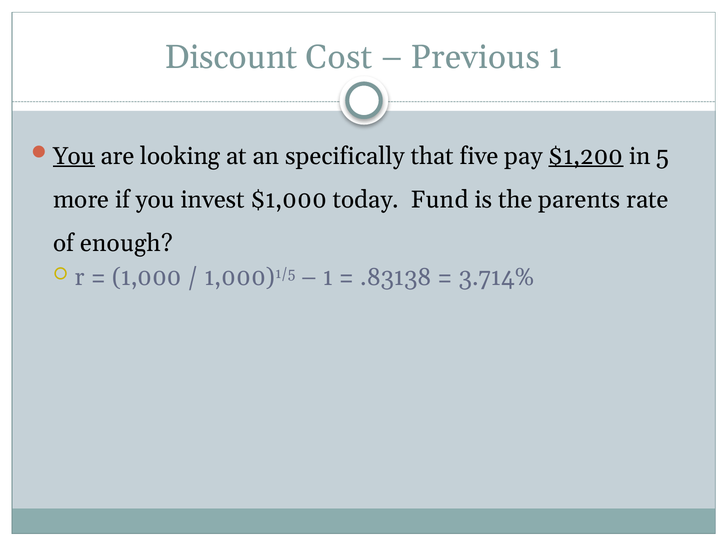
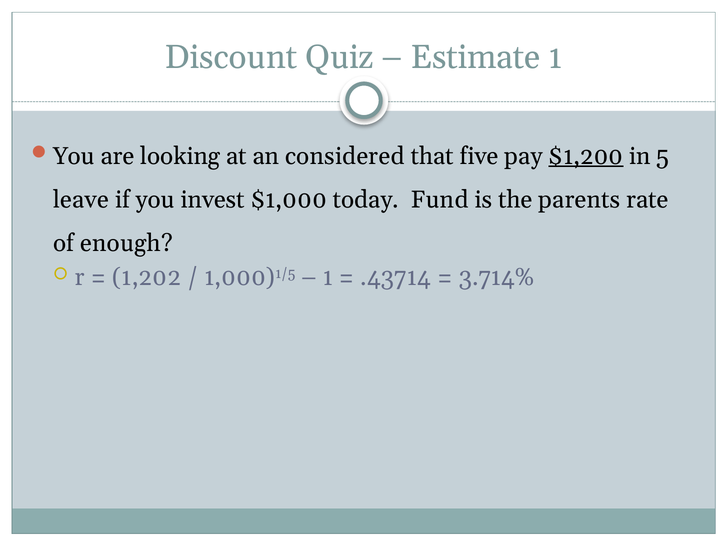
Cost: Cost -> Quiz (339, 57)
Previous: Previous -> Estimate (476, 57)
You underline: present -> none (74, 156)
specifically: specifically -> considered (345, 156)
more: more -> leave (81, 200)
1,000: 1,000 -> 1,202 (147, 277)
.83138: .83138 -> .43714 (396, 277)
